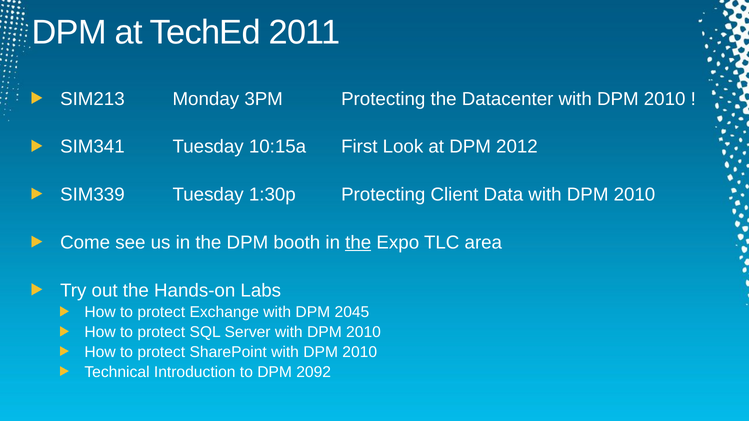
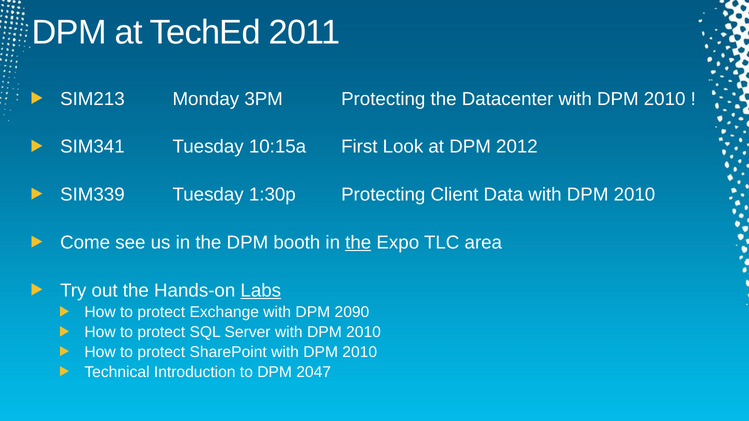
Labs underline: none -> present (261, 291)
2045: 2045 -> 2090 (352, 312)
2092: 2092 -> 2047 (314, 372)
